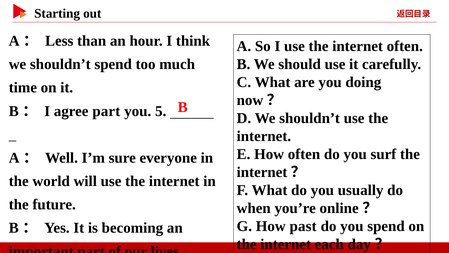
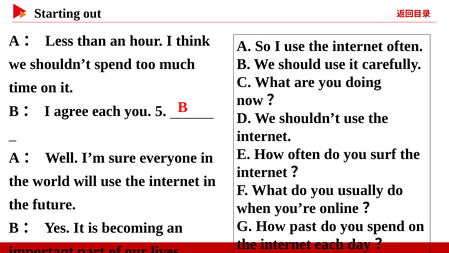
agree part: part -> each (106, 111)
